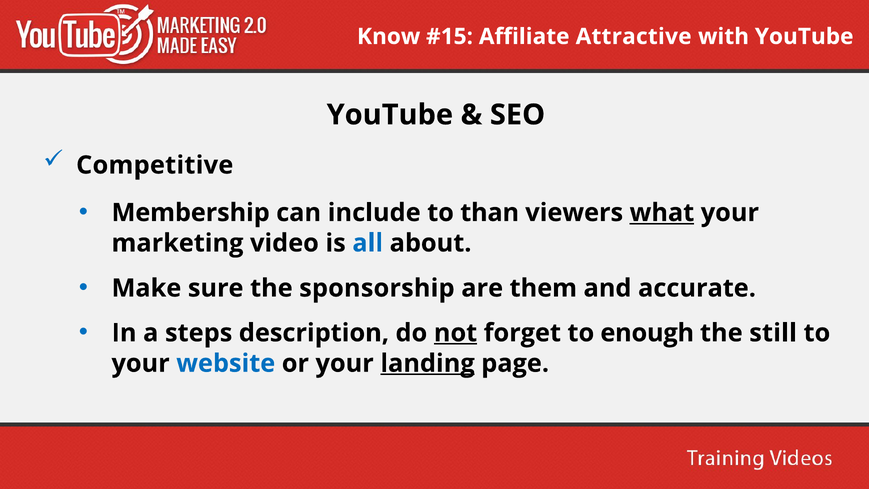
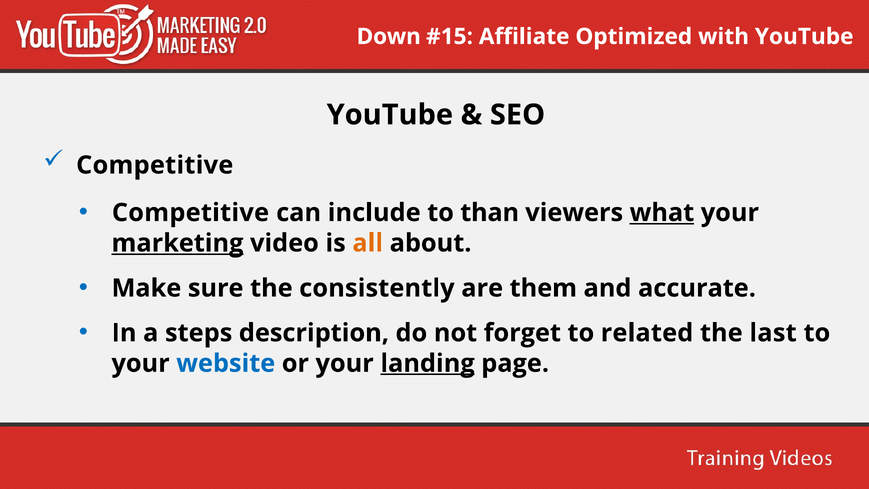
Know: Know -> Down (389, 37)
Attractive: Attractive -> Optimized (634, 37)
Membership: Membership -> Competitive (190, 213)
marketing underline: none -> present (177, 243)
all colour: blue -> orange (368, 243)
sponsorship: sponsorship -> consistently (377, 288)
not underline: present -> none (456, 333)
enough: enough -> related (647, 333)
still: still -> last (773, 333)
